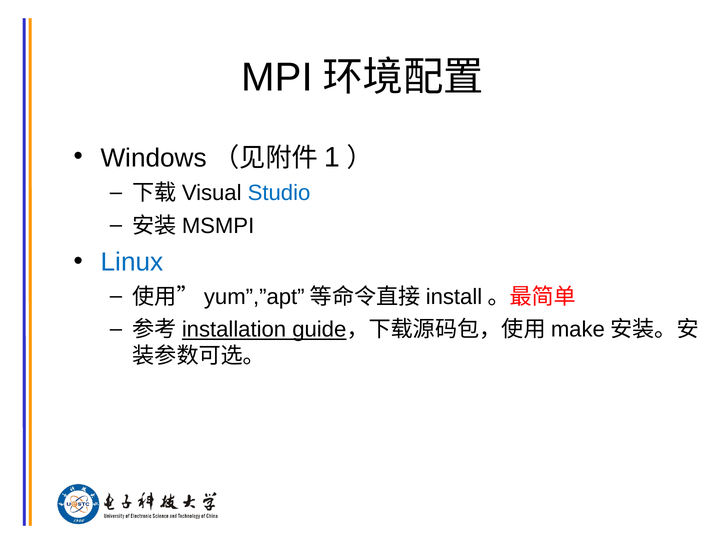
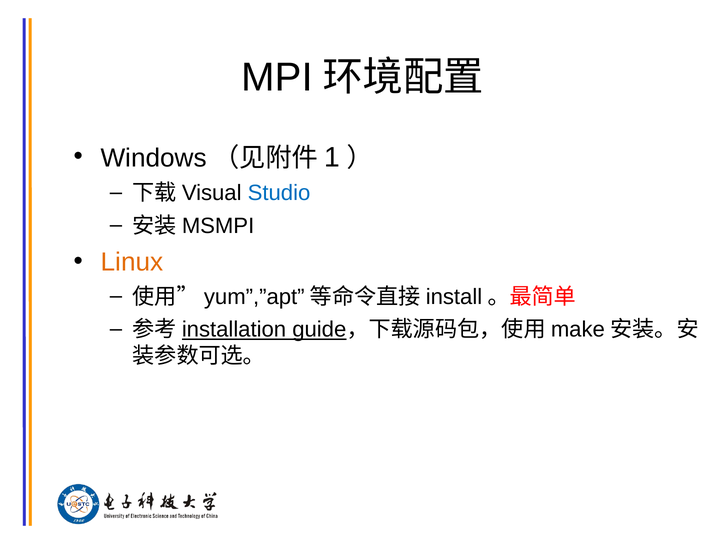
Linux colour: blue -> orange (132, 262)
